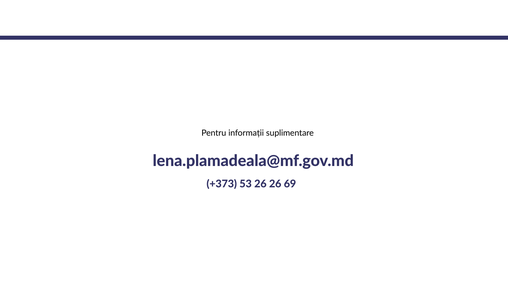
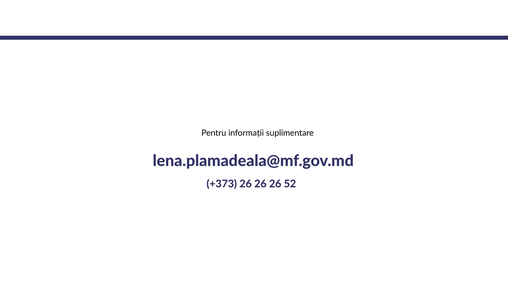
+373 53: 53 -> 26 (246, 184)
69: 69 -> 52 (290, 184)
